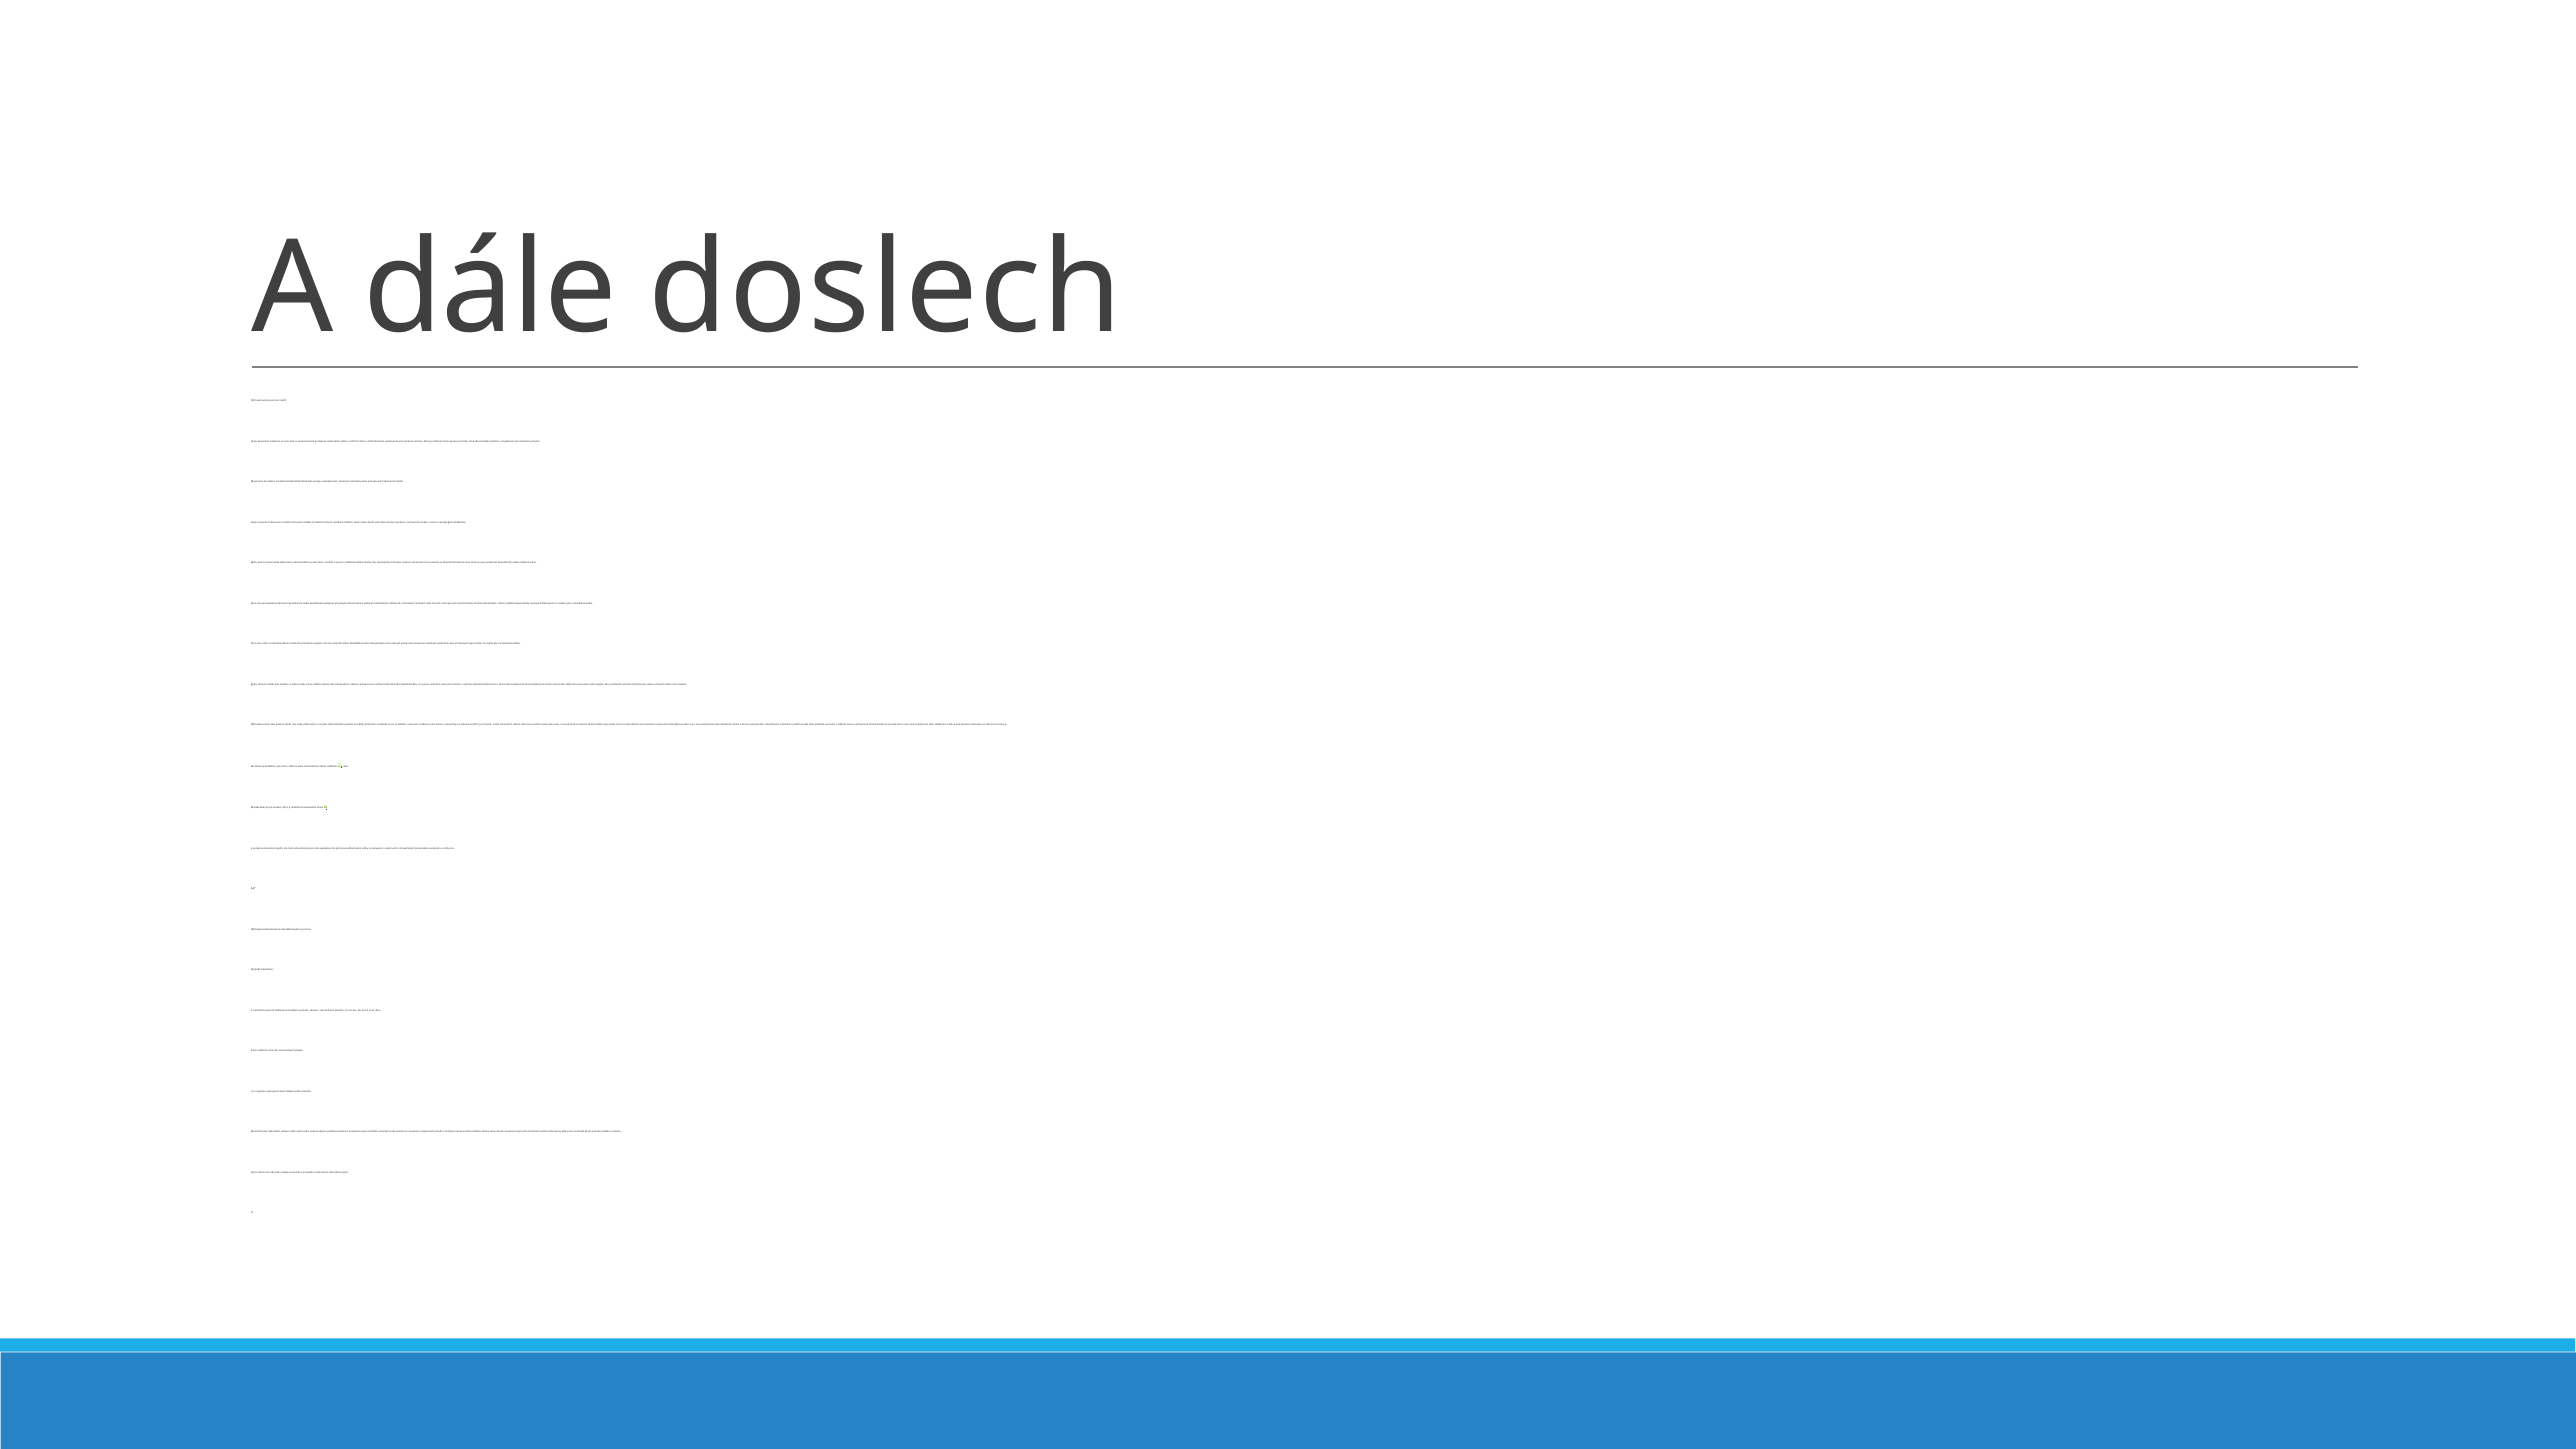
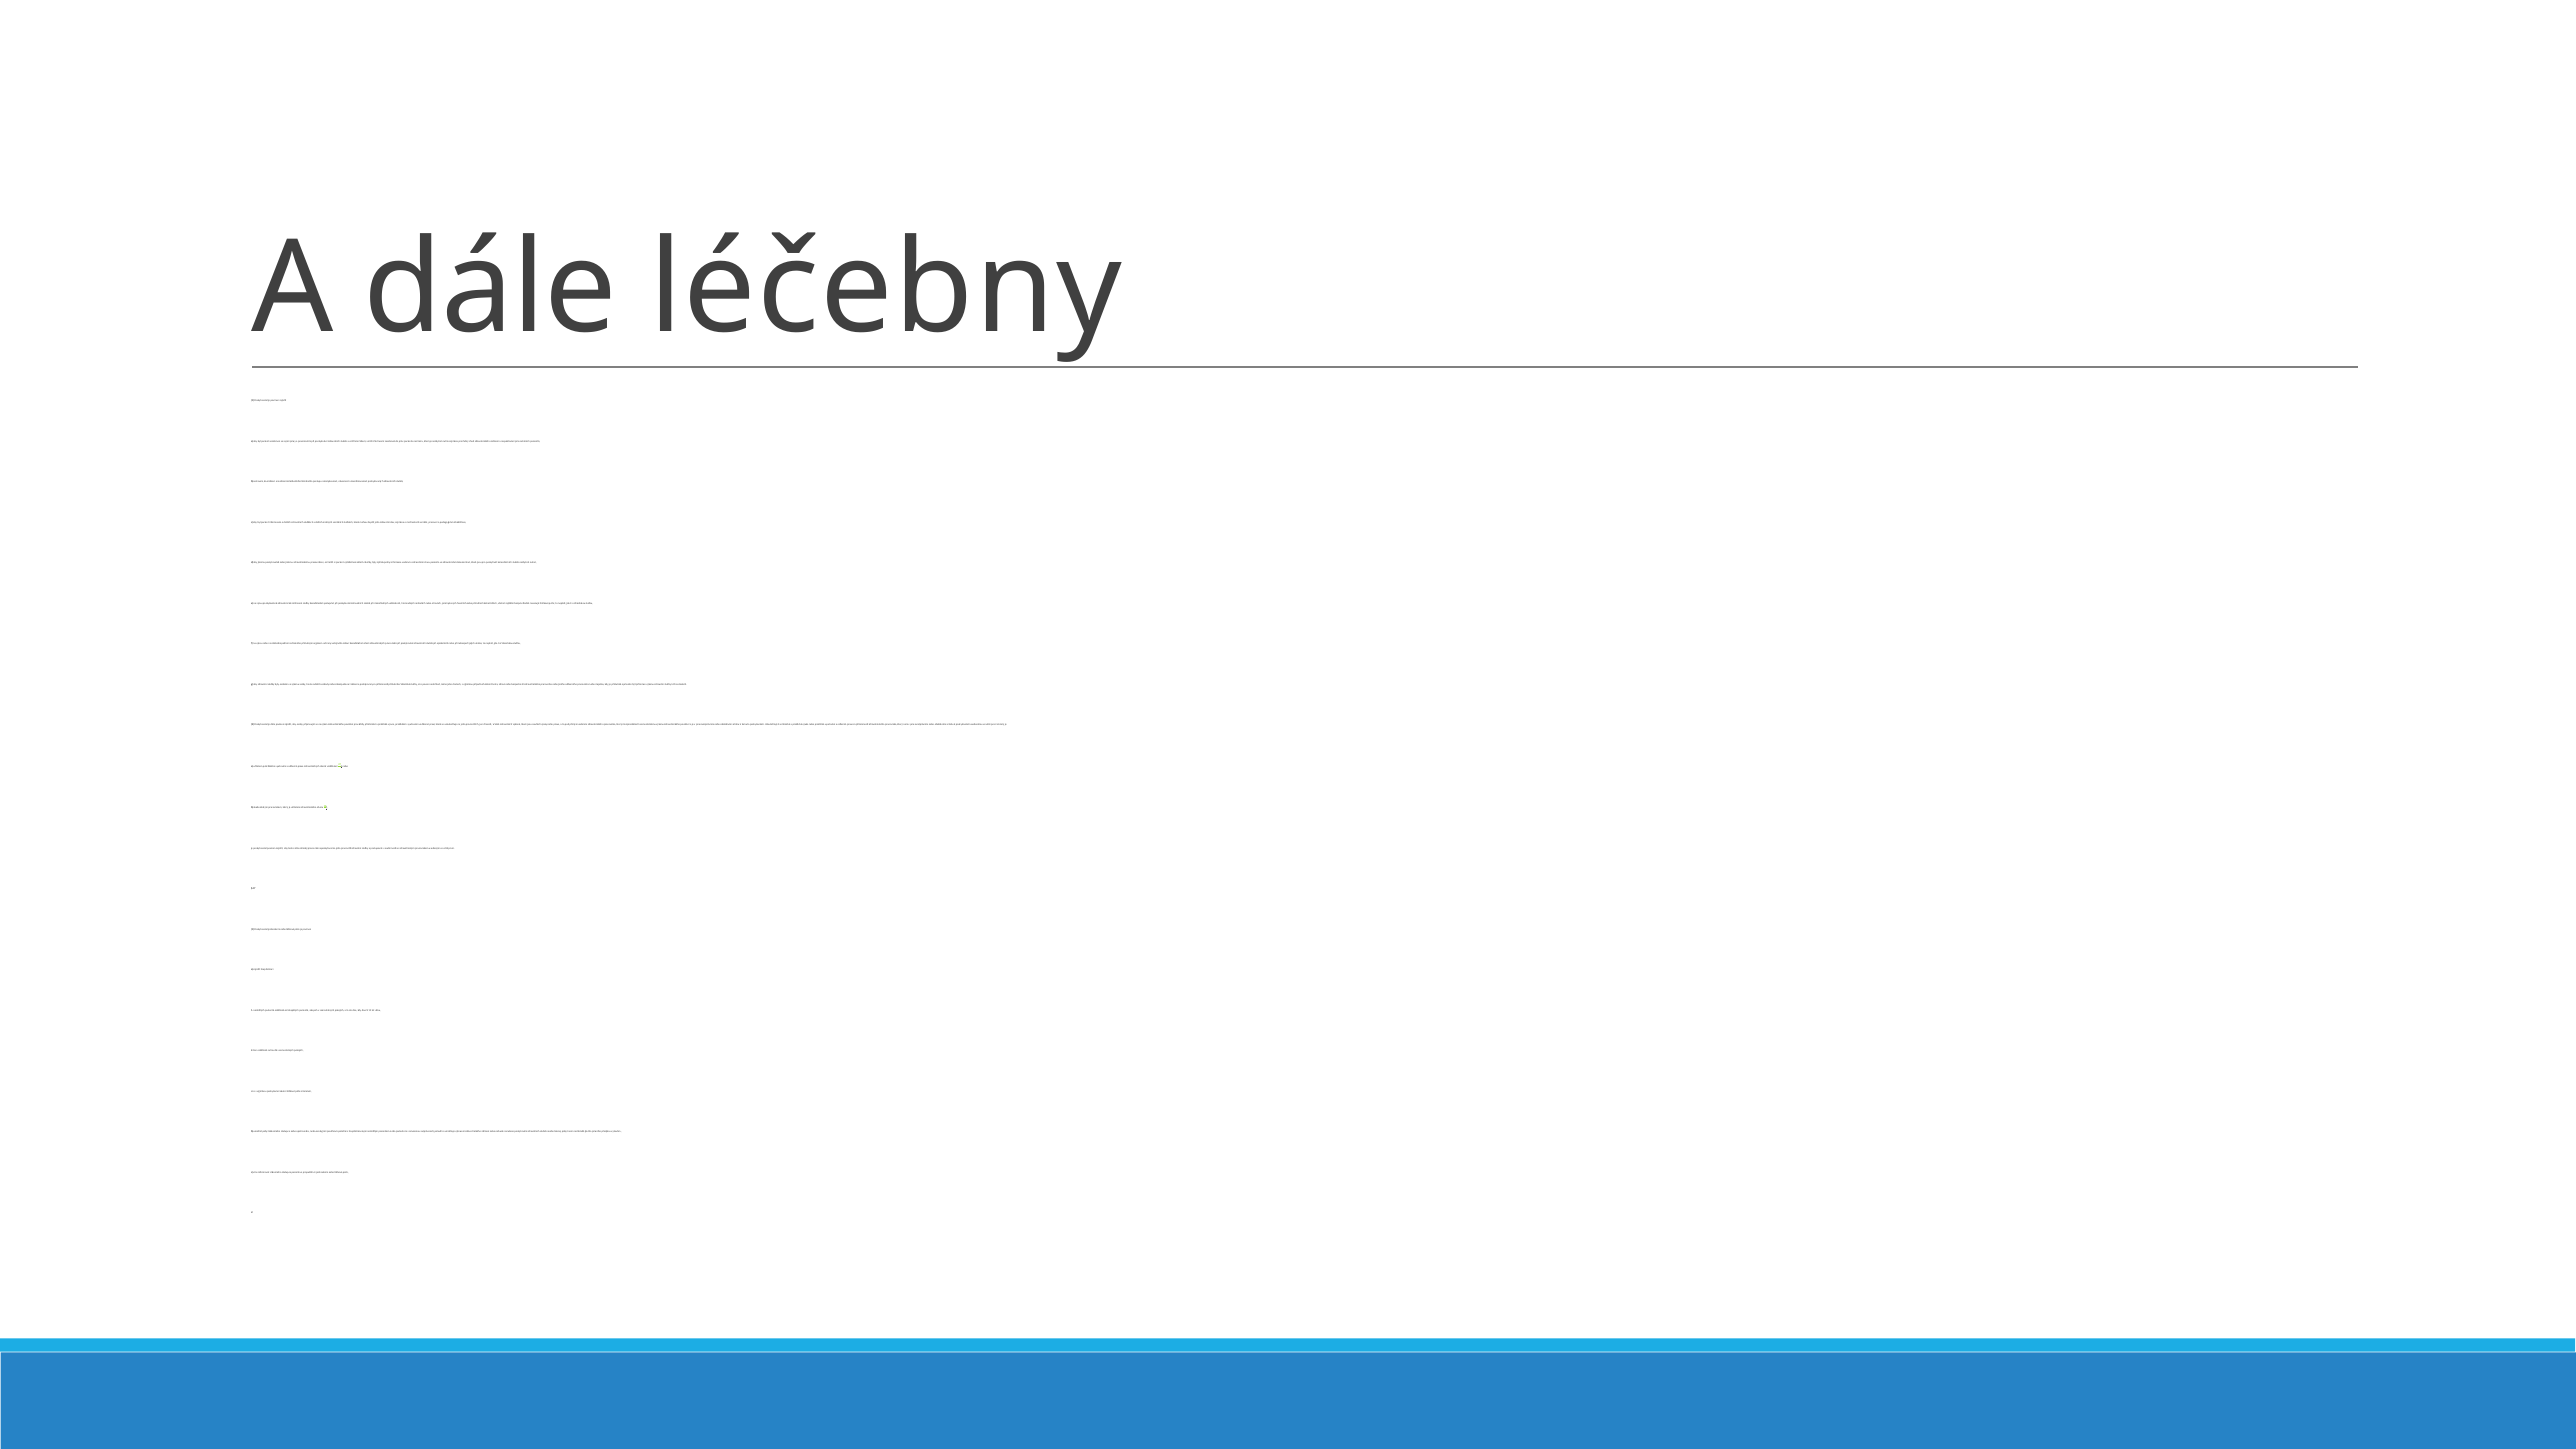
dále doslech: doslech -> léčebny (886, 289)
